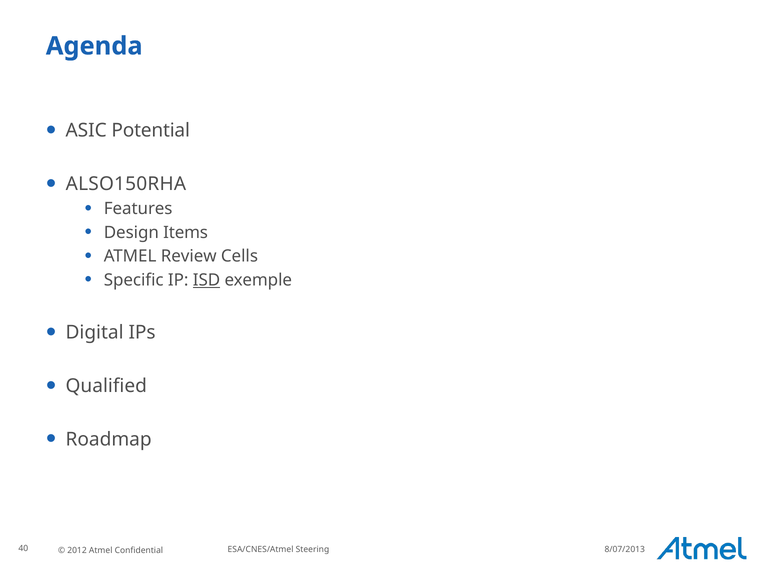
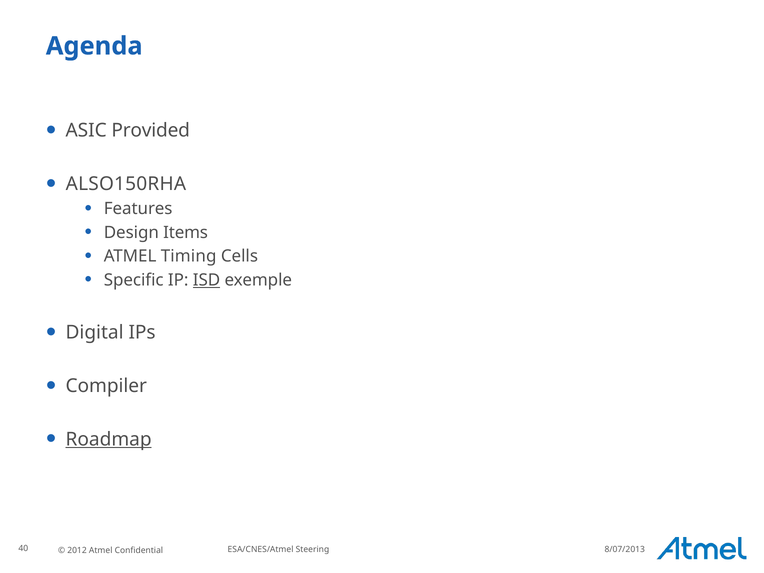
Potential: Potential -> Provided (151, 130)
Review: Review -> Timing (189, 256)
Qualified: Qualified -> Compiler (106, 386)
Roadmap underline: none -> present (109, 439)
